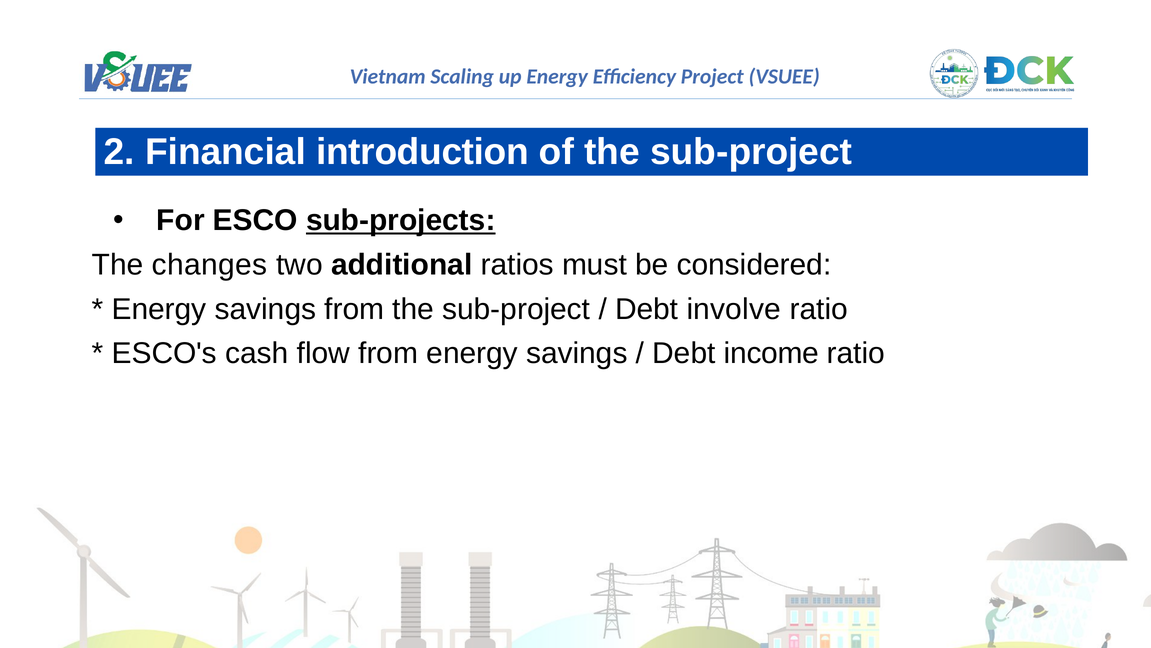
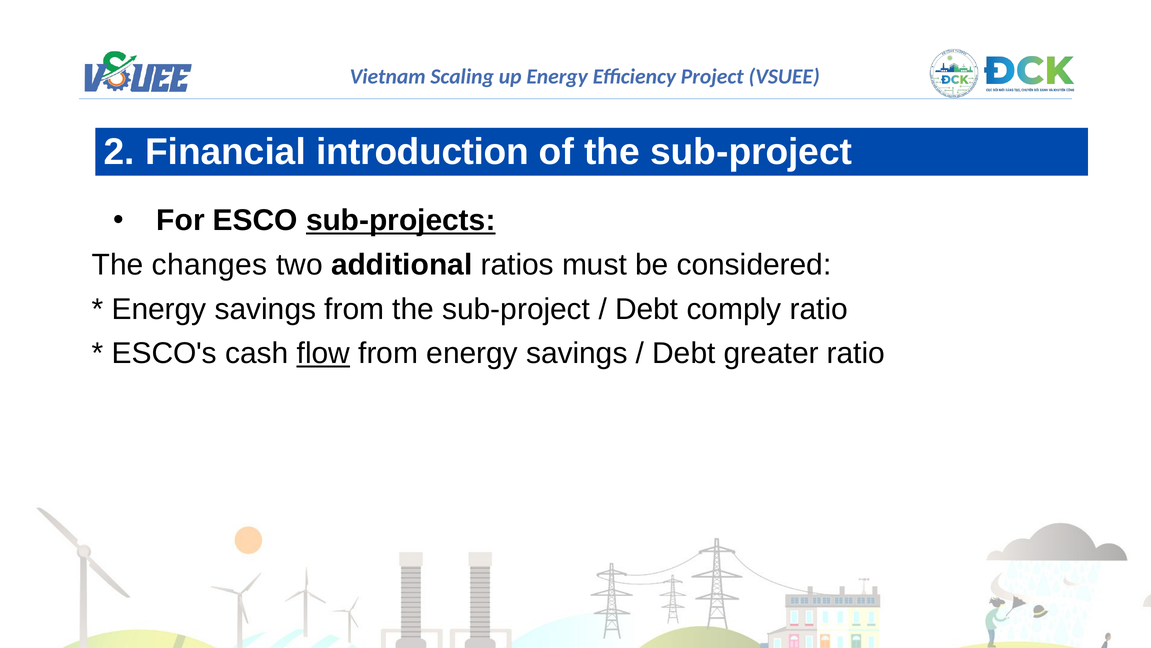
involve: involve -> comply (734, 309)
flow underline: none -> present (323, 353)
income: income -> greater (771, 353)
